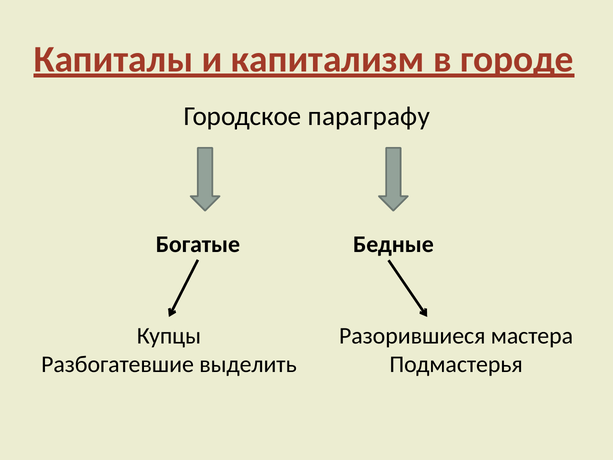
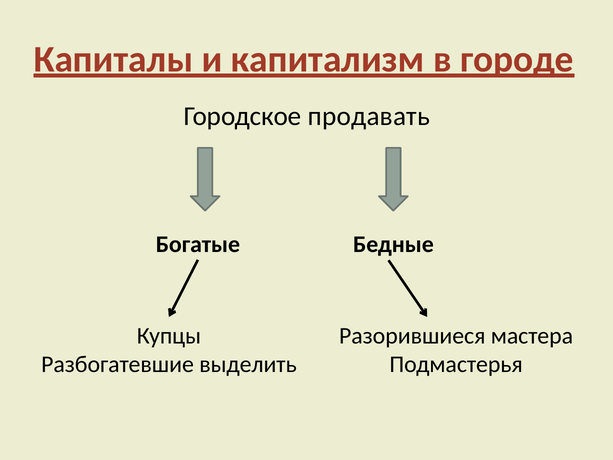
параграфу: параграфу -> продавать (369, 116)
